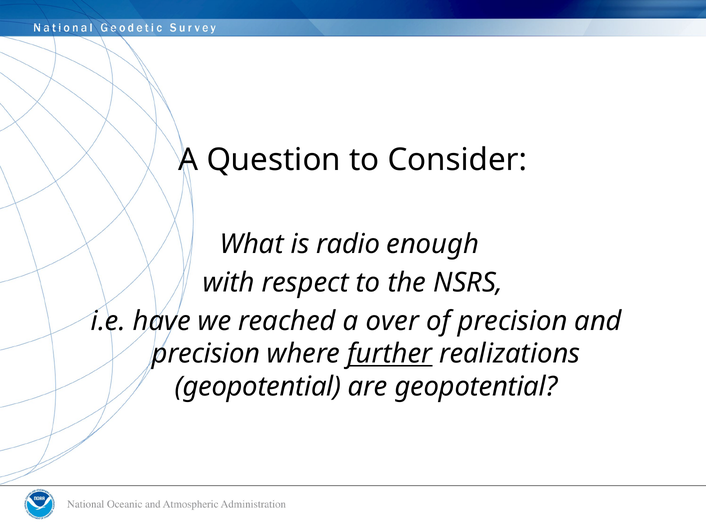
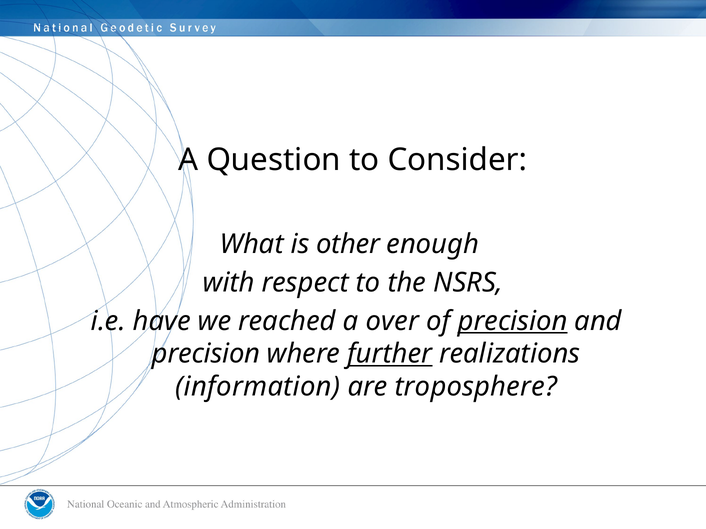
radio: radio -> other (348, 244)
precision underline: none -> present (513, 321)
geopotential: geopotential -> information (258, 387)
are geopotential: geopotential -> troposphere (476, 387)
